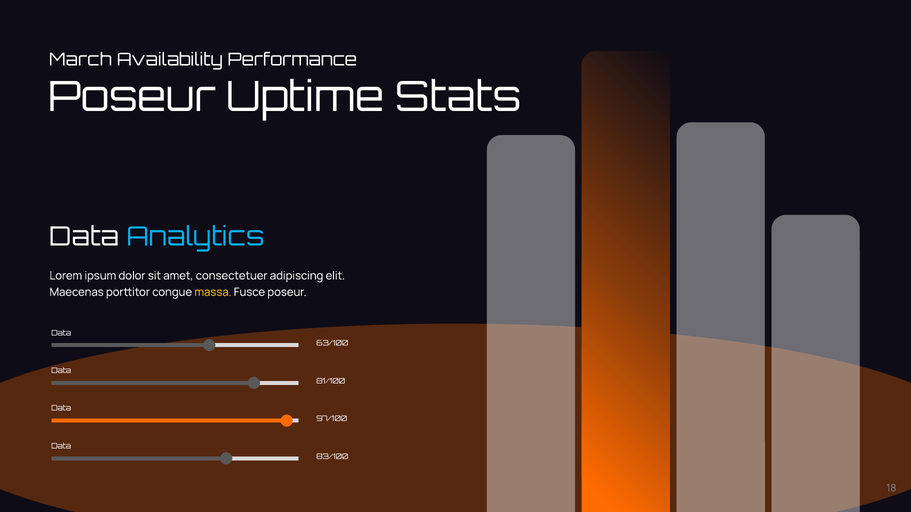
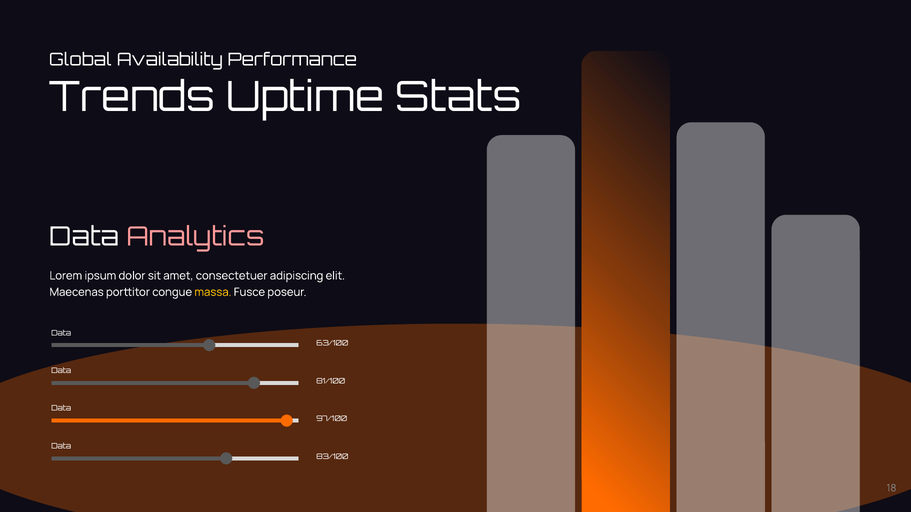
March: March -> Global (80, 60)
Poseur: Poseur -> Trends (132, 97)
Analytics colour: light blue -> pink (196, 237)
